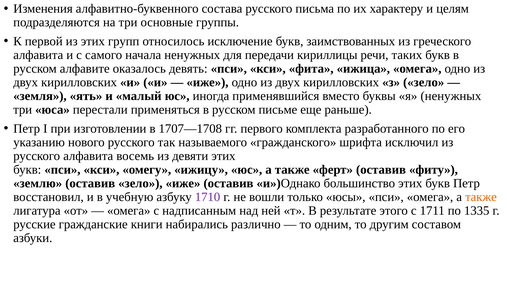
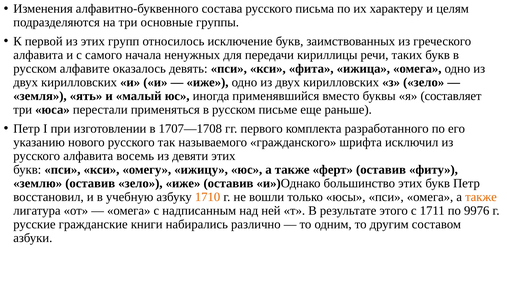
я ненужных: ненужных -> составляет (451, 96)
1710 colour: purple -> orange (208, 197)
1335: 1335 -> 9976 (477, 211)
